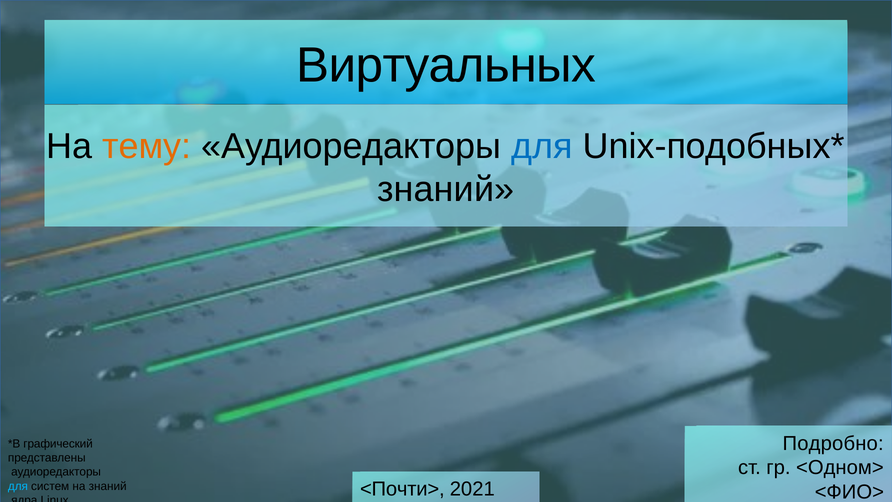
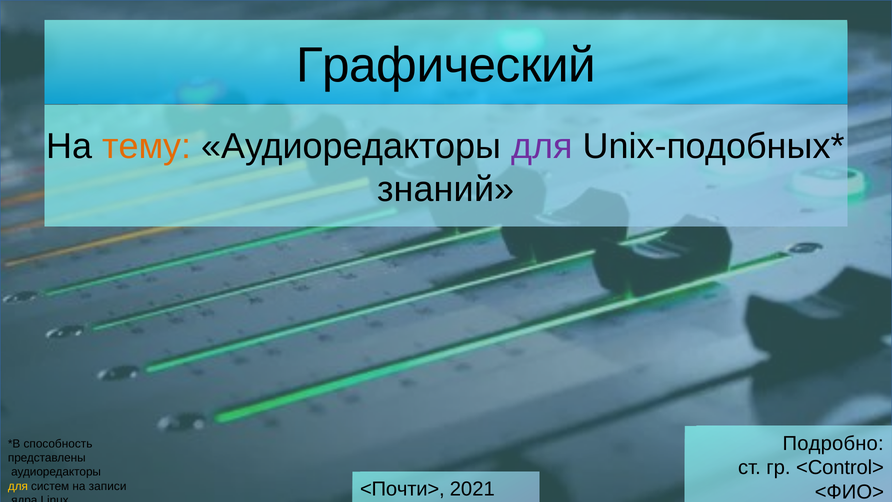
Виртуальных: Виртуальных -> Графический (446, 65)
для colour: blue -> purple (542, 146)
графический: графический -> способность (58, 444)
<Одном>: <Одном> -> <Control> (840, 468)
для colour: light blue -> yellow (18, 486)
на знаний: знаний -> записи (108, 486)
